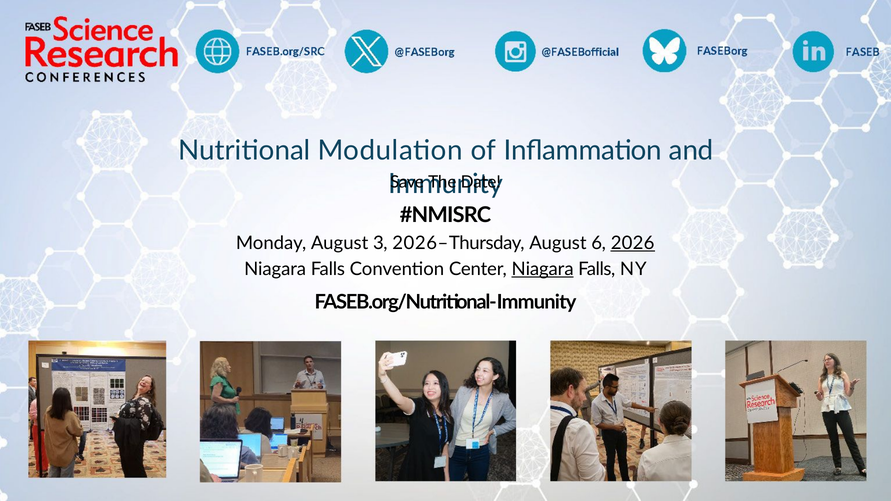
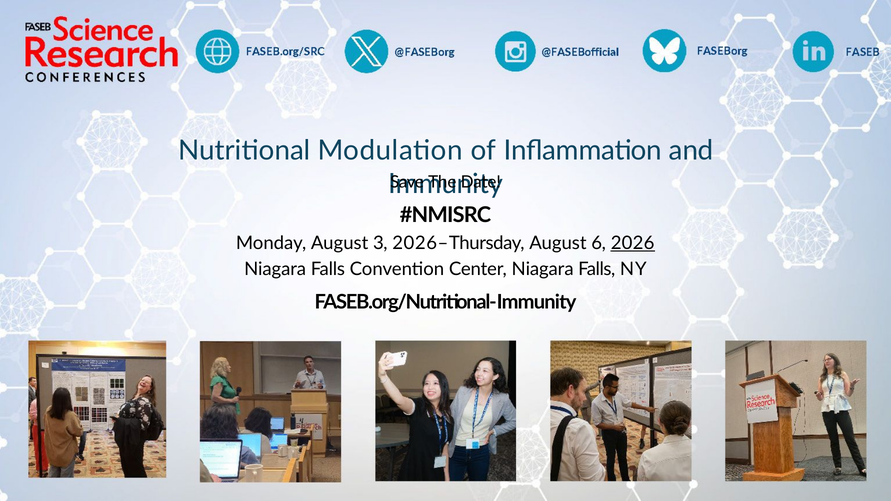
Niagara underline: present -> none (543, 269)
